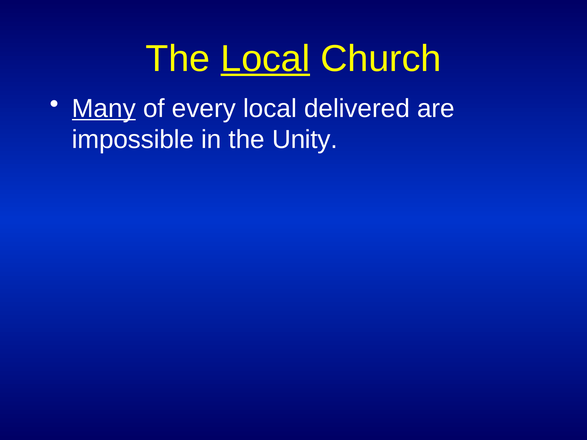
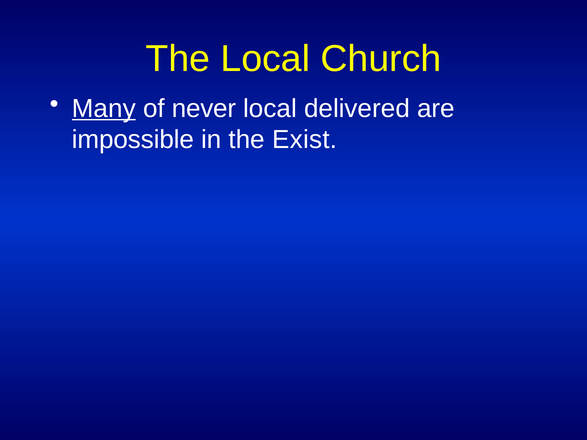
Local underline: present -> none (265, 59)
every: every -> never (204, 108)
Unity: Unity -> Exist (305, 140)
